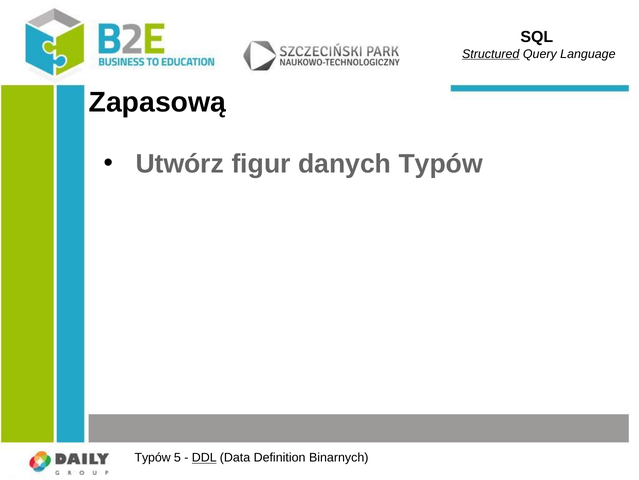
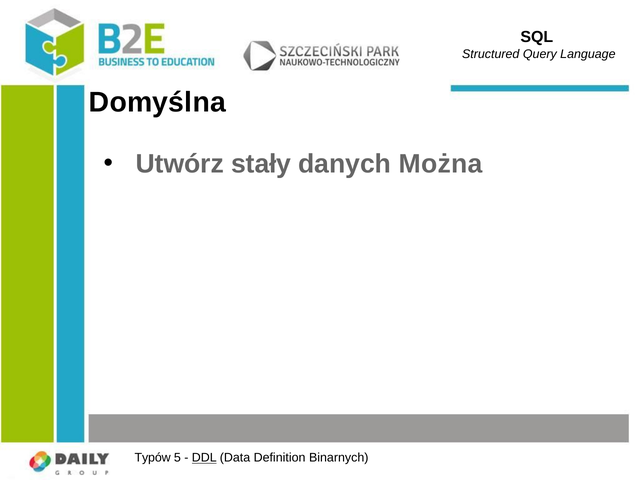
Structured underline: present -> none (491, 54)
Zapasową: Zapasową -> Domyślna (157, 102)
figur: figur -> stały (261, 164)
danych Typów: Typów -> Można (441, 164)
